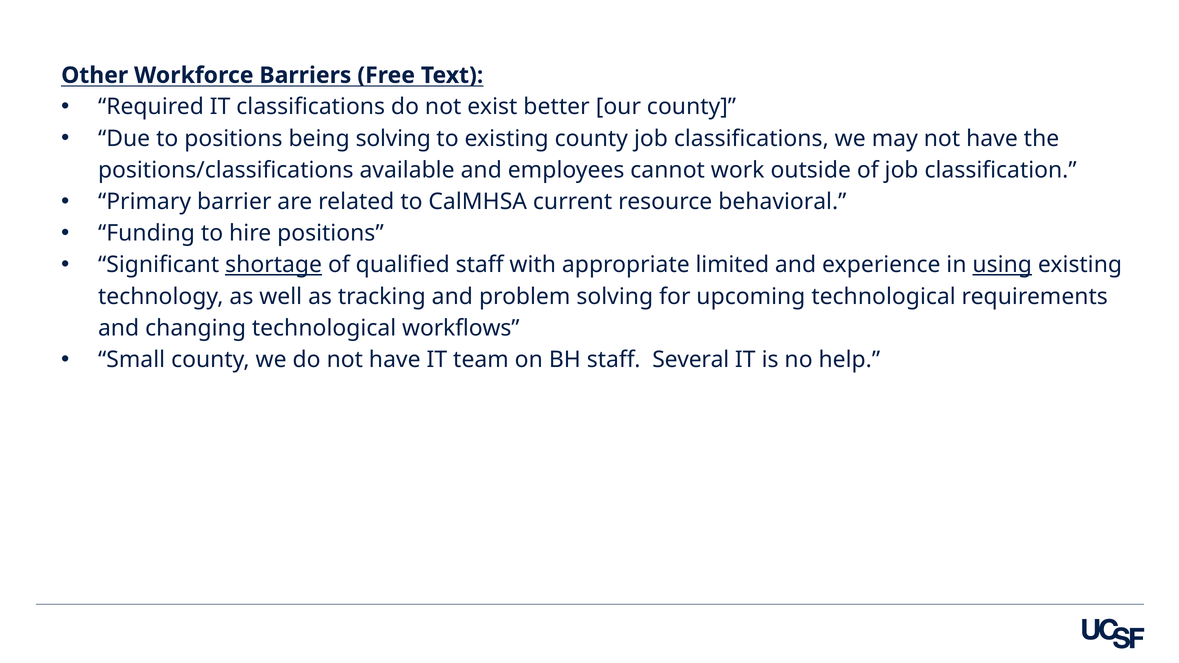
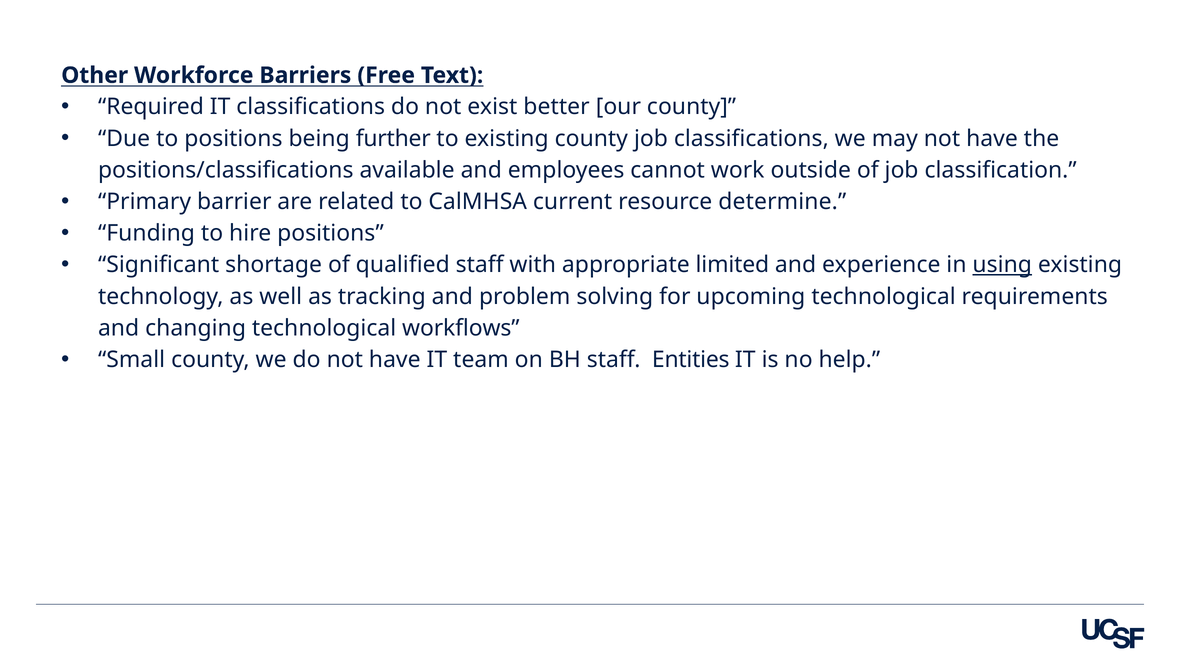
being solving: solving -> further (393, 139)
behavioral: behavioral -> determine (782, 202)
shortage underline: present -> none (274, 265)
Several: Several -> Entities (691, 360)
